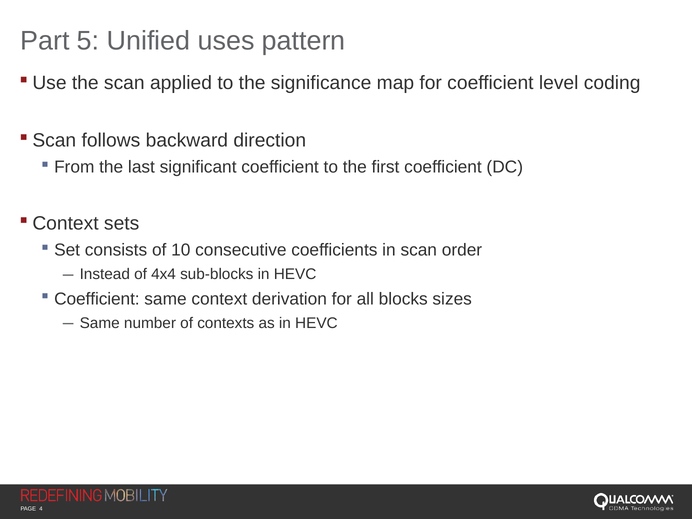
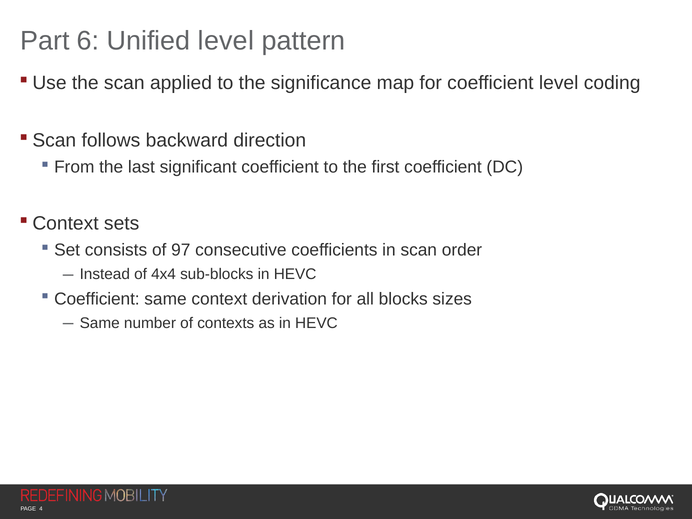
5: 5 -> 6 (88, 41)
Unified uses: uses -> level (226, 41)
10: 10 -> 97 (181, 250)
